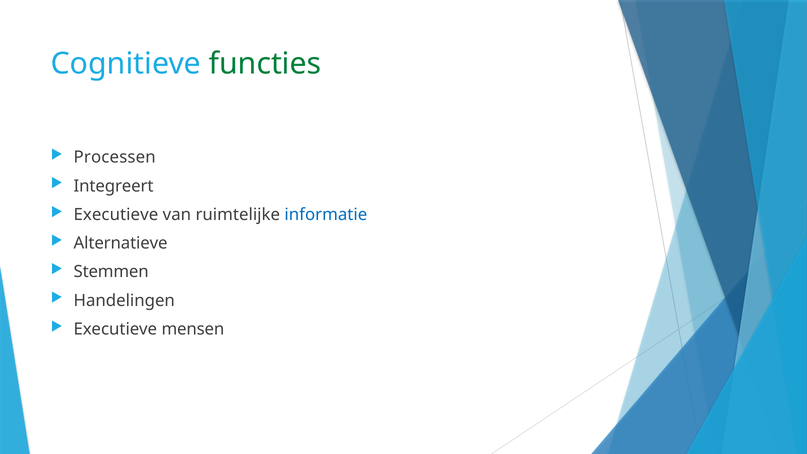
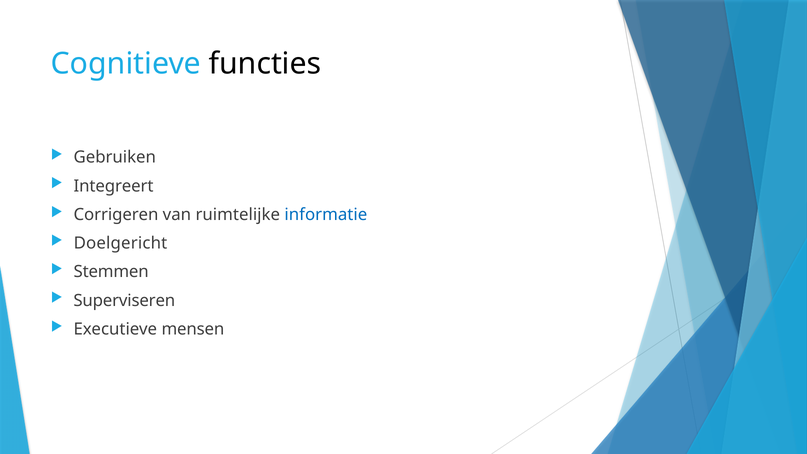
functies colour: green -> black (265, 64)
Processen: Processen -> Gebruiken (115, 157)
Executieve: Executieve -> Corrigeren (116, 215)
Alternatieve: Alternatieve -> Doelgericht (120, 243)
Handelingen: Handelingen -> Superviseren (124, 300)
